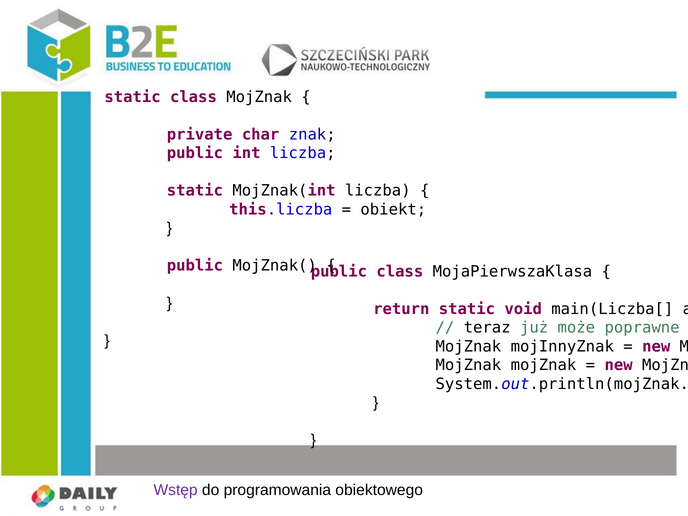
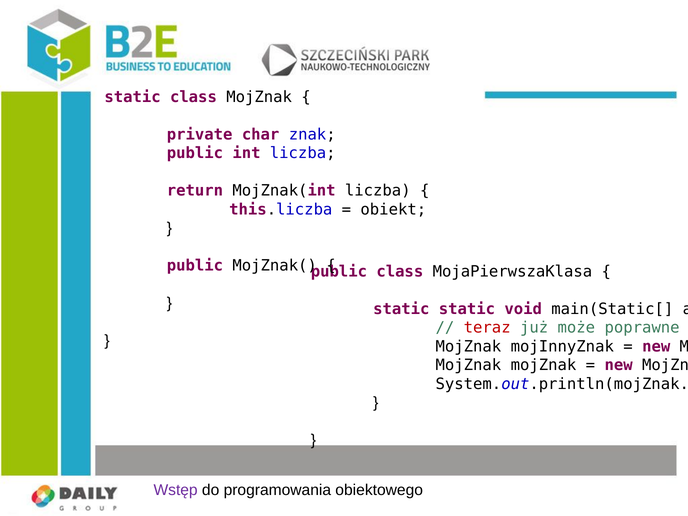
static: static -> return (195, 191)
return: return -> static (401, 309)
main(Liczba[: main(Liczba[ -> main(Static[ (612, 309)
teraz colour: black -> red (487, 328)
